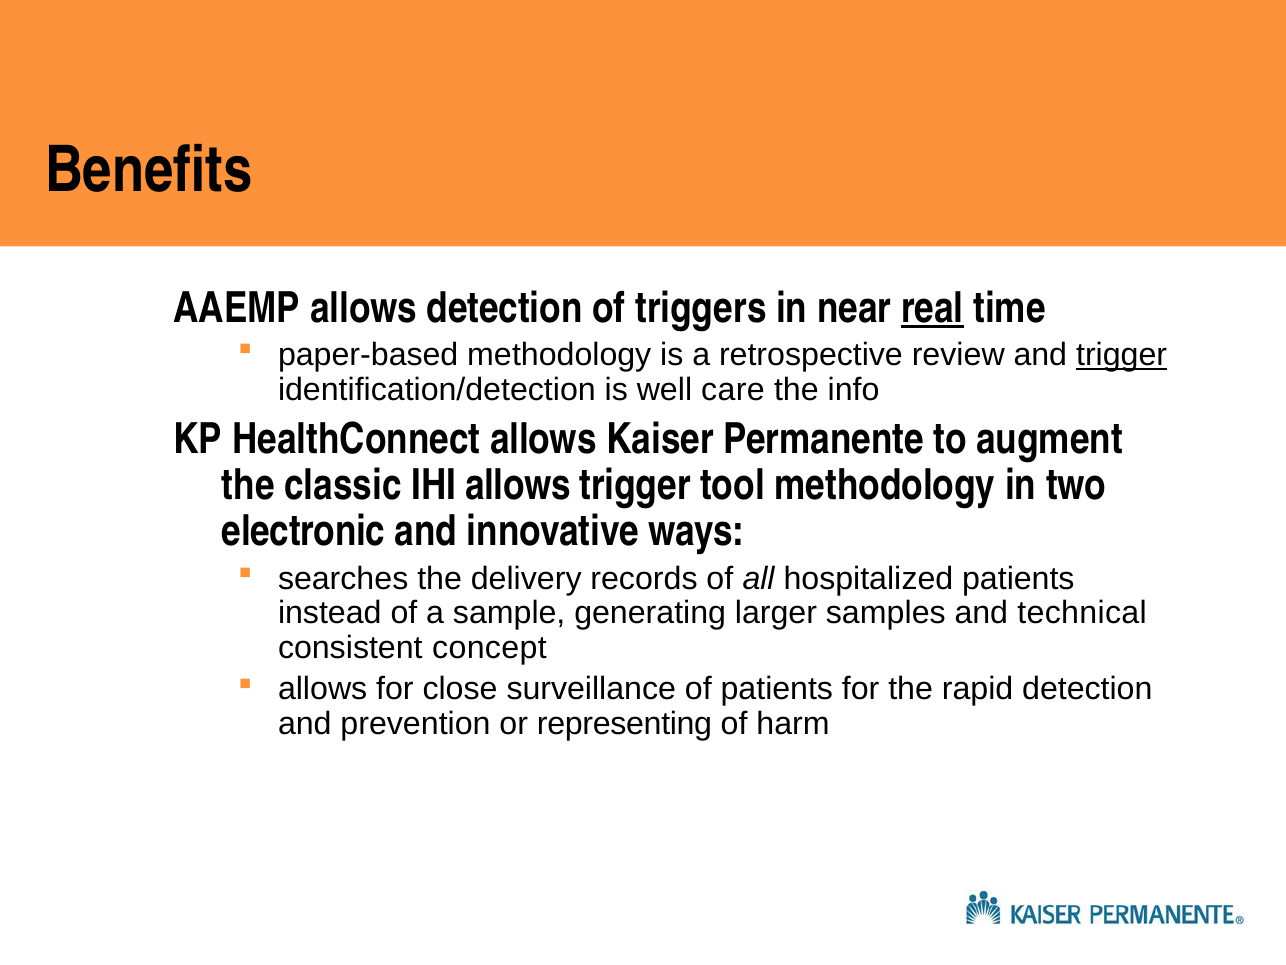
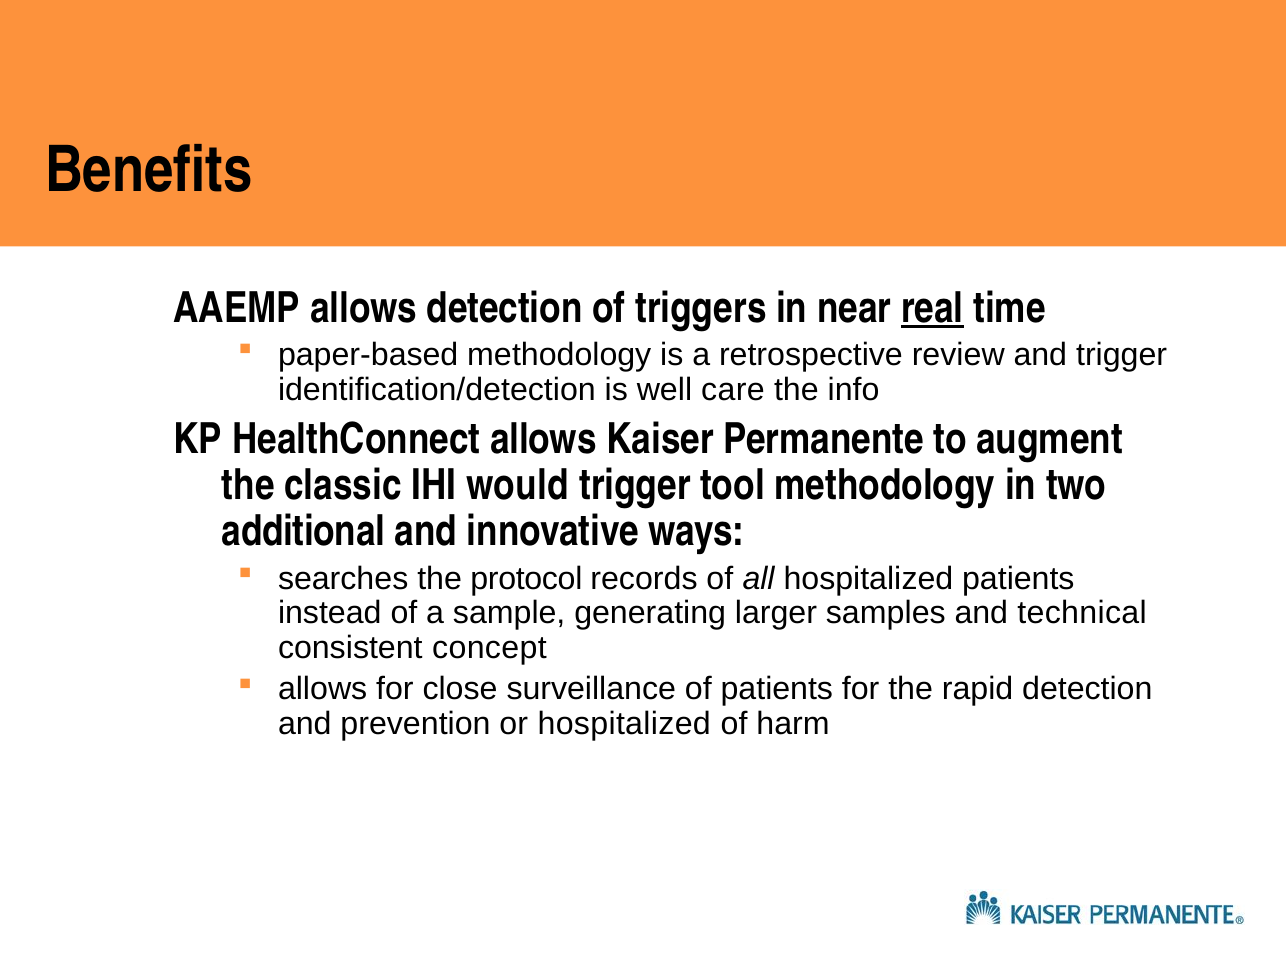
trigger underline: present -> none (1122, 355)
IHI allows: allows -> would (518, 485)
electronic: electronic -> additional (304, 531)
delivery: delivery -> protocol (526, 578)
or representing: representing -> hospitalized (624, 724)
